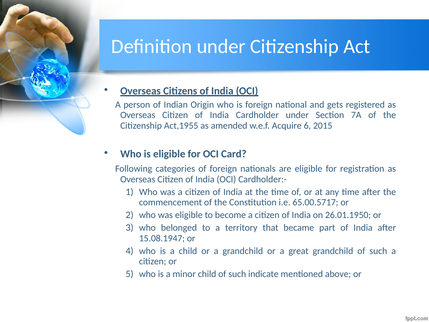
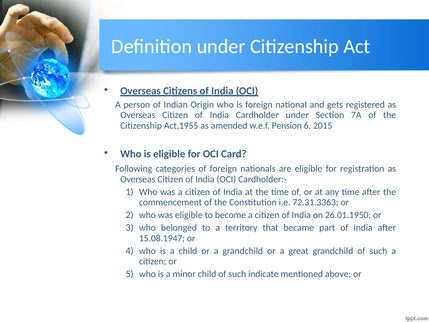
Acquire: Acquire -> Pension (287, 125)
65.00.5717: 65.00.5717 -> 72.31.3363 (315, 202)
